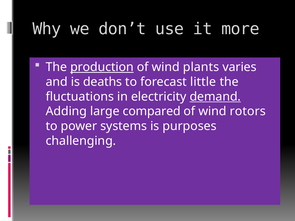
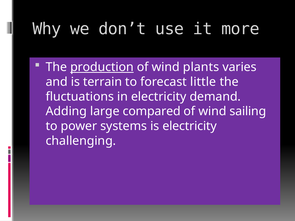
deaths: deaths -> terrain (103, 82)
demand underline: present -> none (215, 97)
rotors: rotors -> sailing (248, 111)
is purposes: purposes -> electricity (190, 126)
